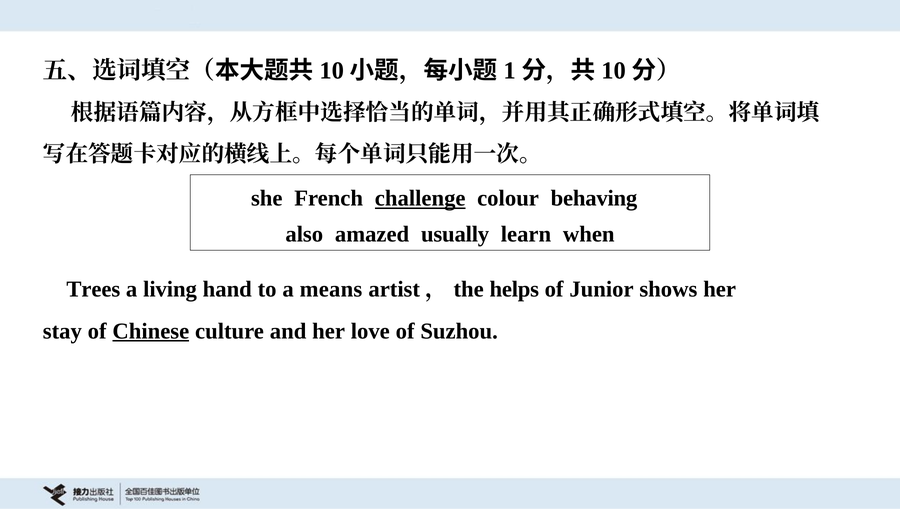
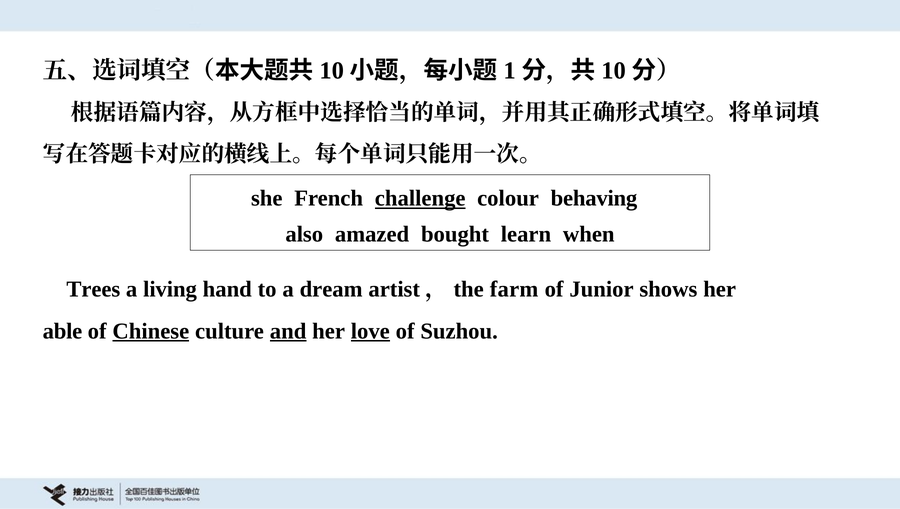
usually: usually -> bought (455, 234)
means: means -> dream (331, 289)
helps: helps -> farm (514, 289)
stay: stay -> able (62, 331)
and underline: none -> present (288, 331)
love underline: none -> present (370, 331)
